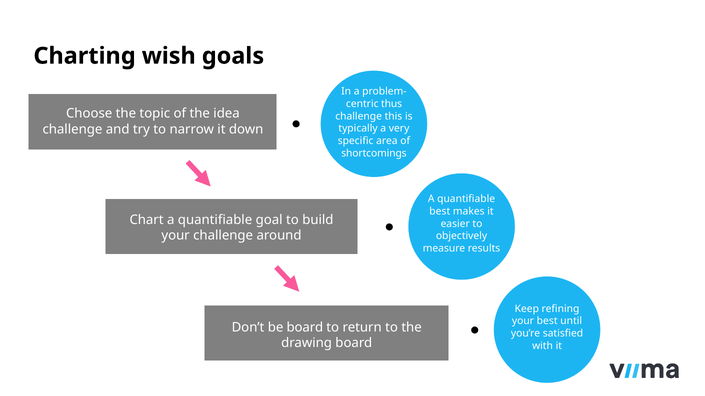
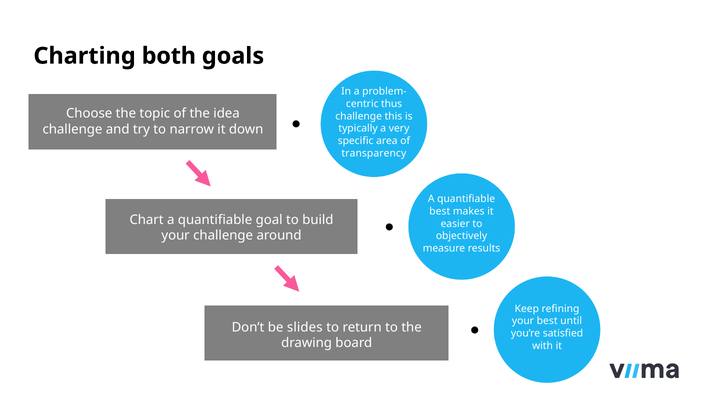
wish: wish -> both (169, 56)
shortcomings: shortcomings -> transparency (374, 153)
be board: board -> slides (305, 328)
